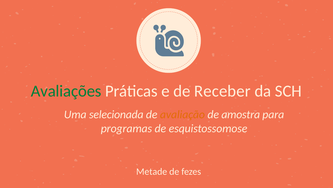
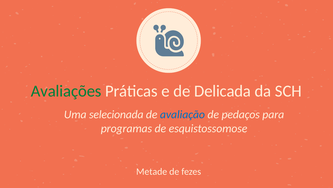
Receber: Receber -> Delicada (223, 91)
avaliação colour: orange -> blue (182, 114)
amostra: amostra -> pedaços (241, 114)
